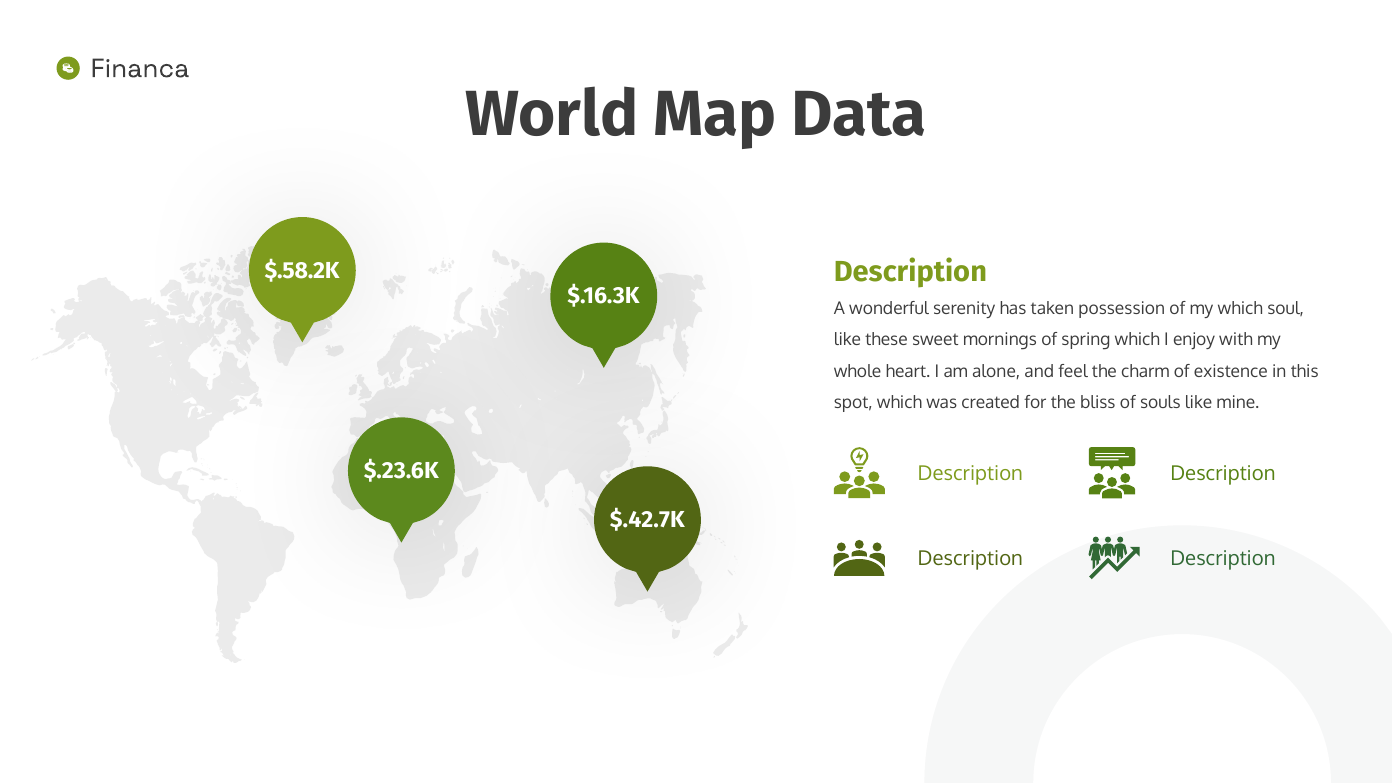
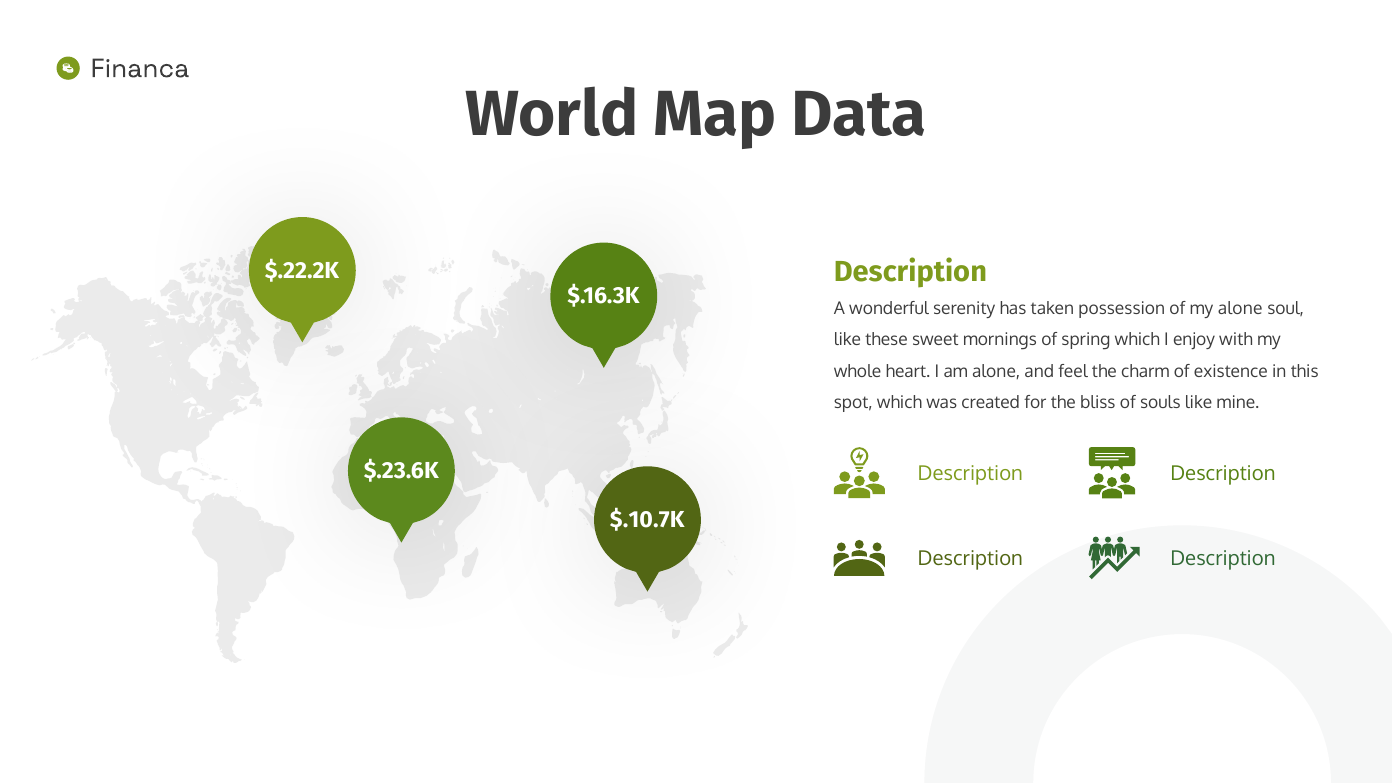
$.58.2K: $.58.2K -> $.22.2K (302, 271)
my which: which -> alone (1240, 309)
$.42.7K: $.42.7K -> $.10.7K (647, 520)
